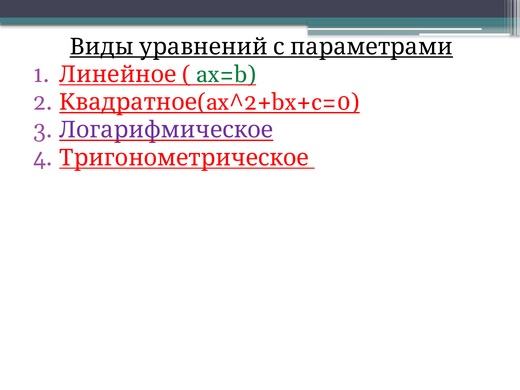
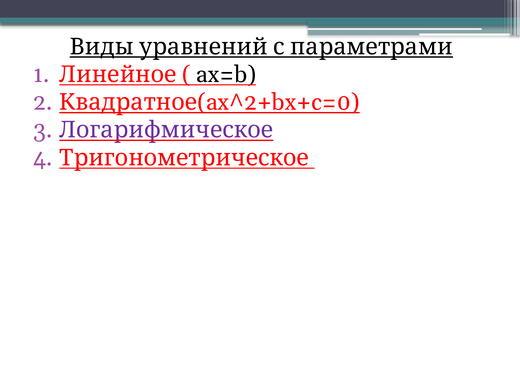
ax=b colour: green -> black (226, 74)
